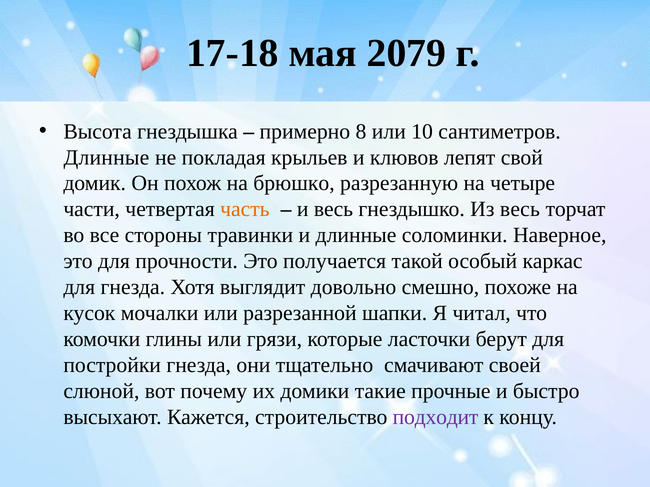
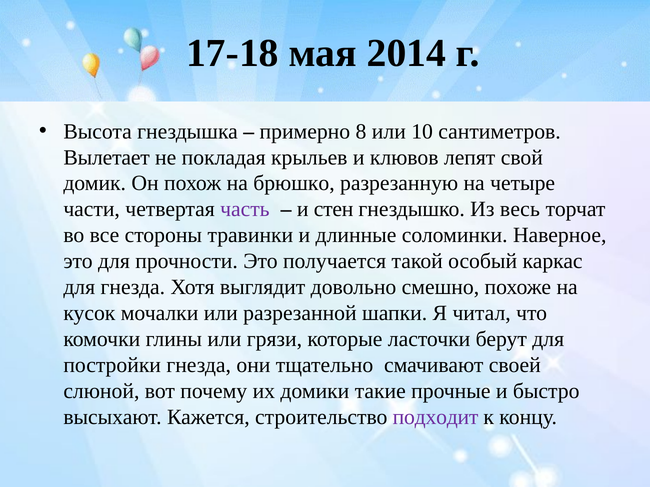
2079: 2079 -> 2014 (406, 53)
Длинные: Длинные -> Вылетает (107, 158)
часть colour: orange -> purple (245, 210)
и весь: весь -> стен (334, 210)
